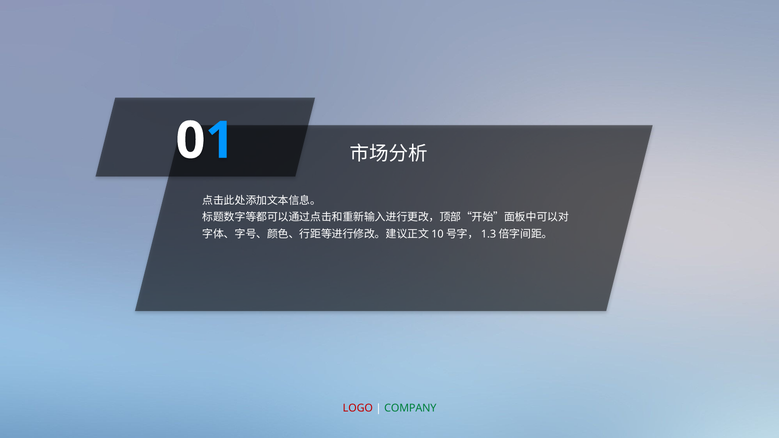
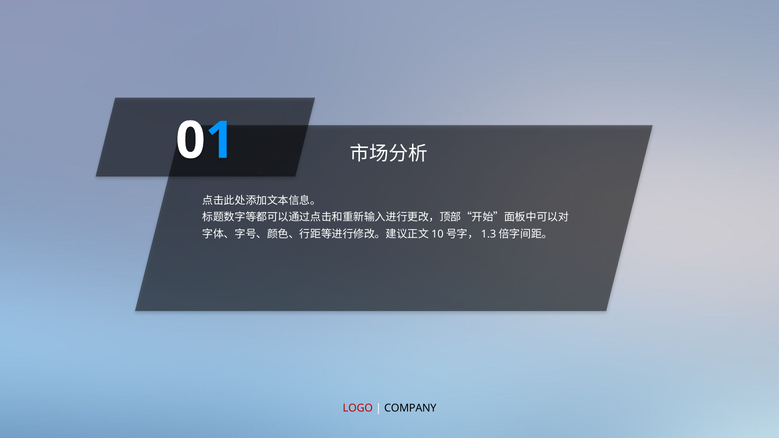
COMPANY colour: green -> black (410, 409)
